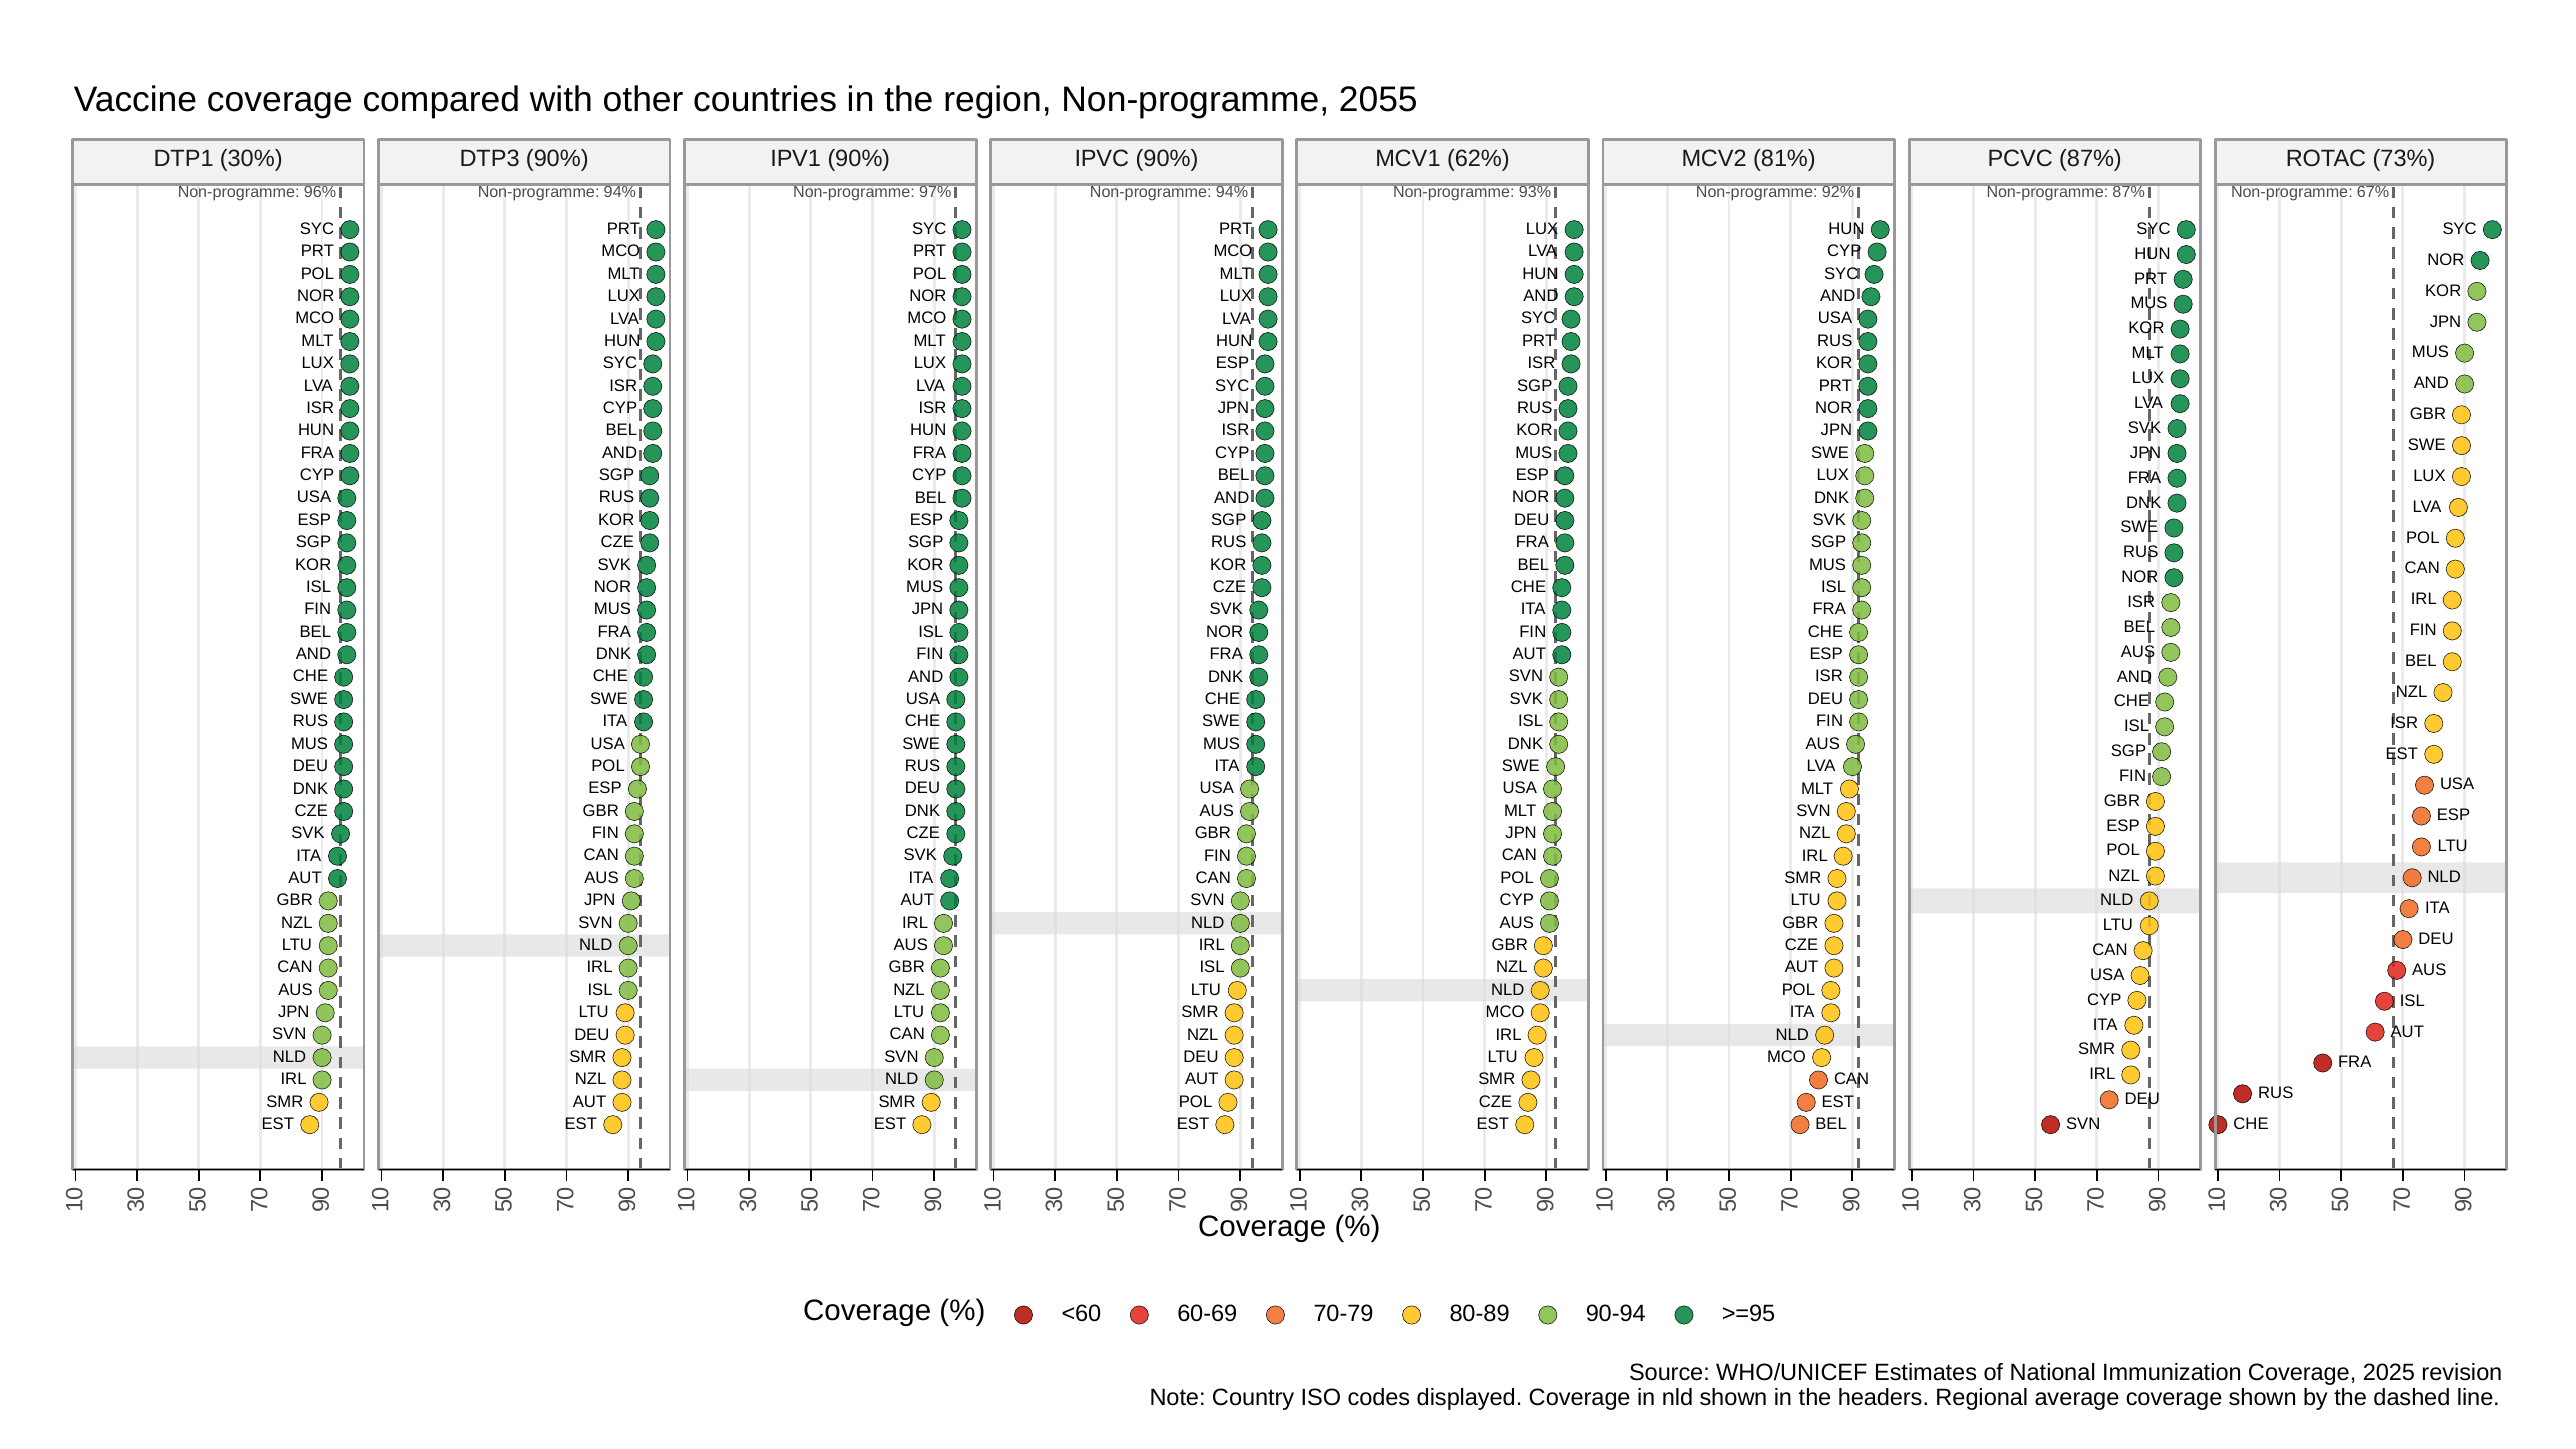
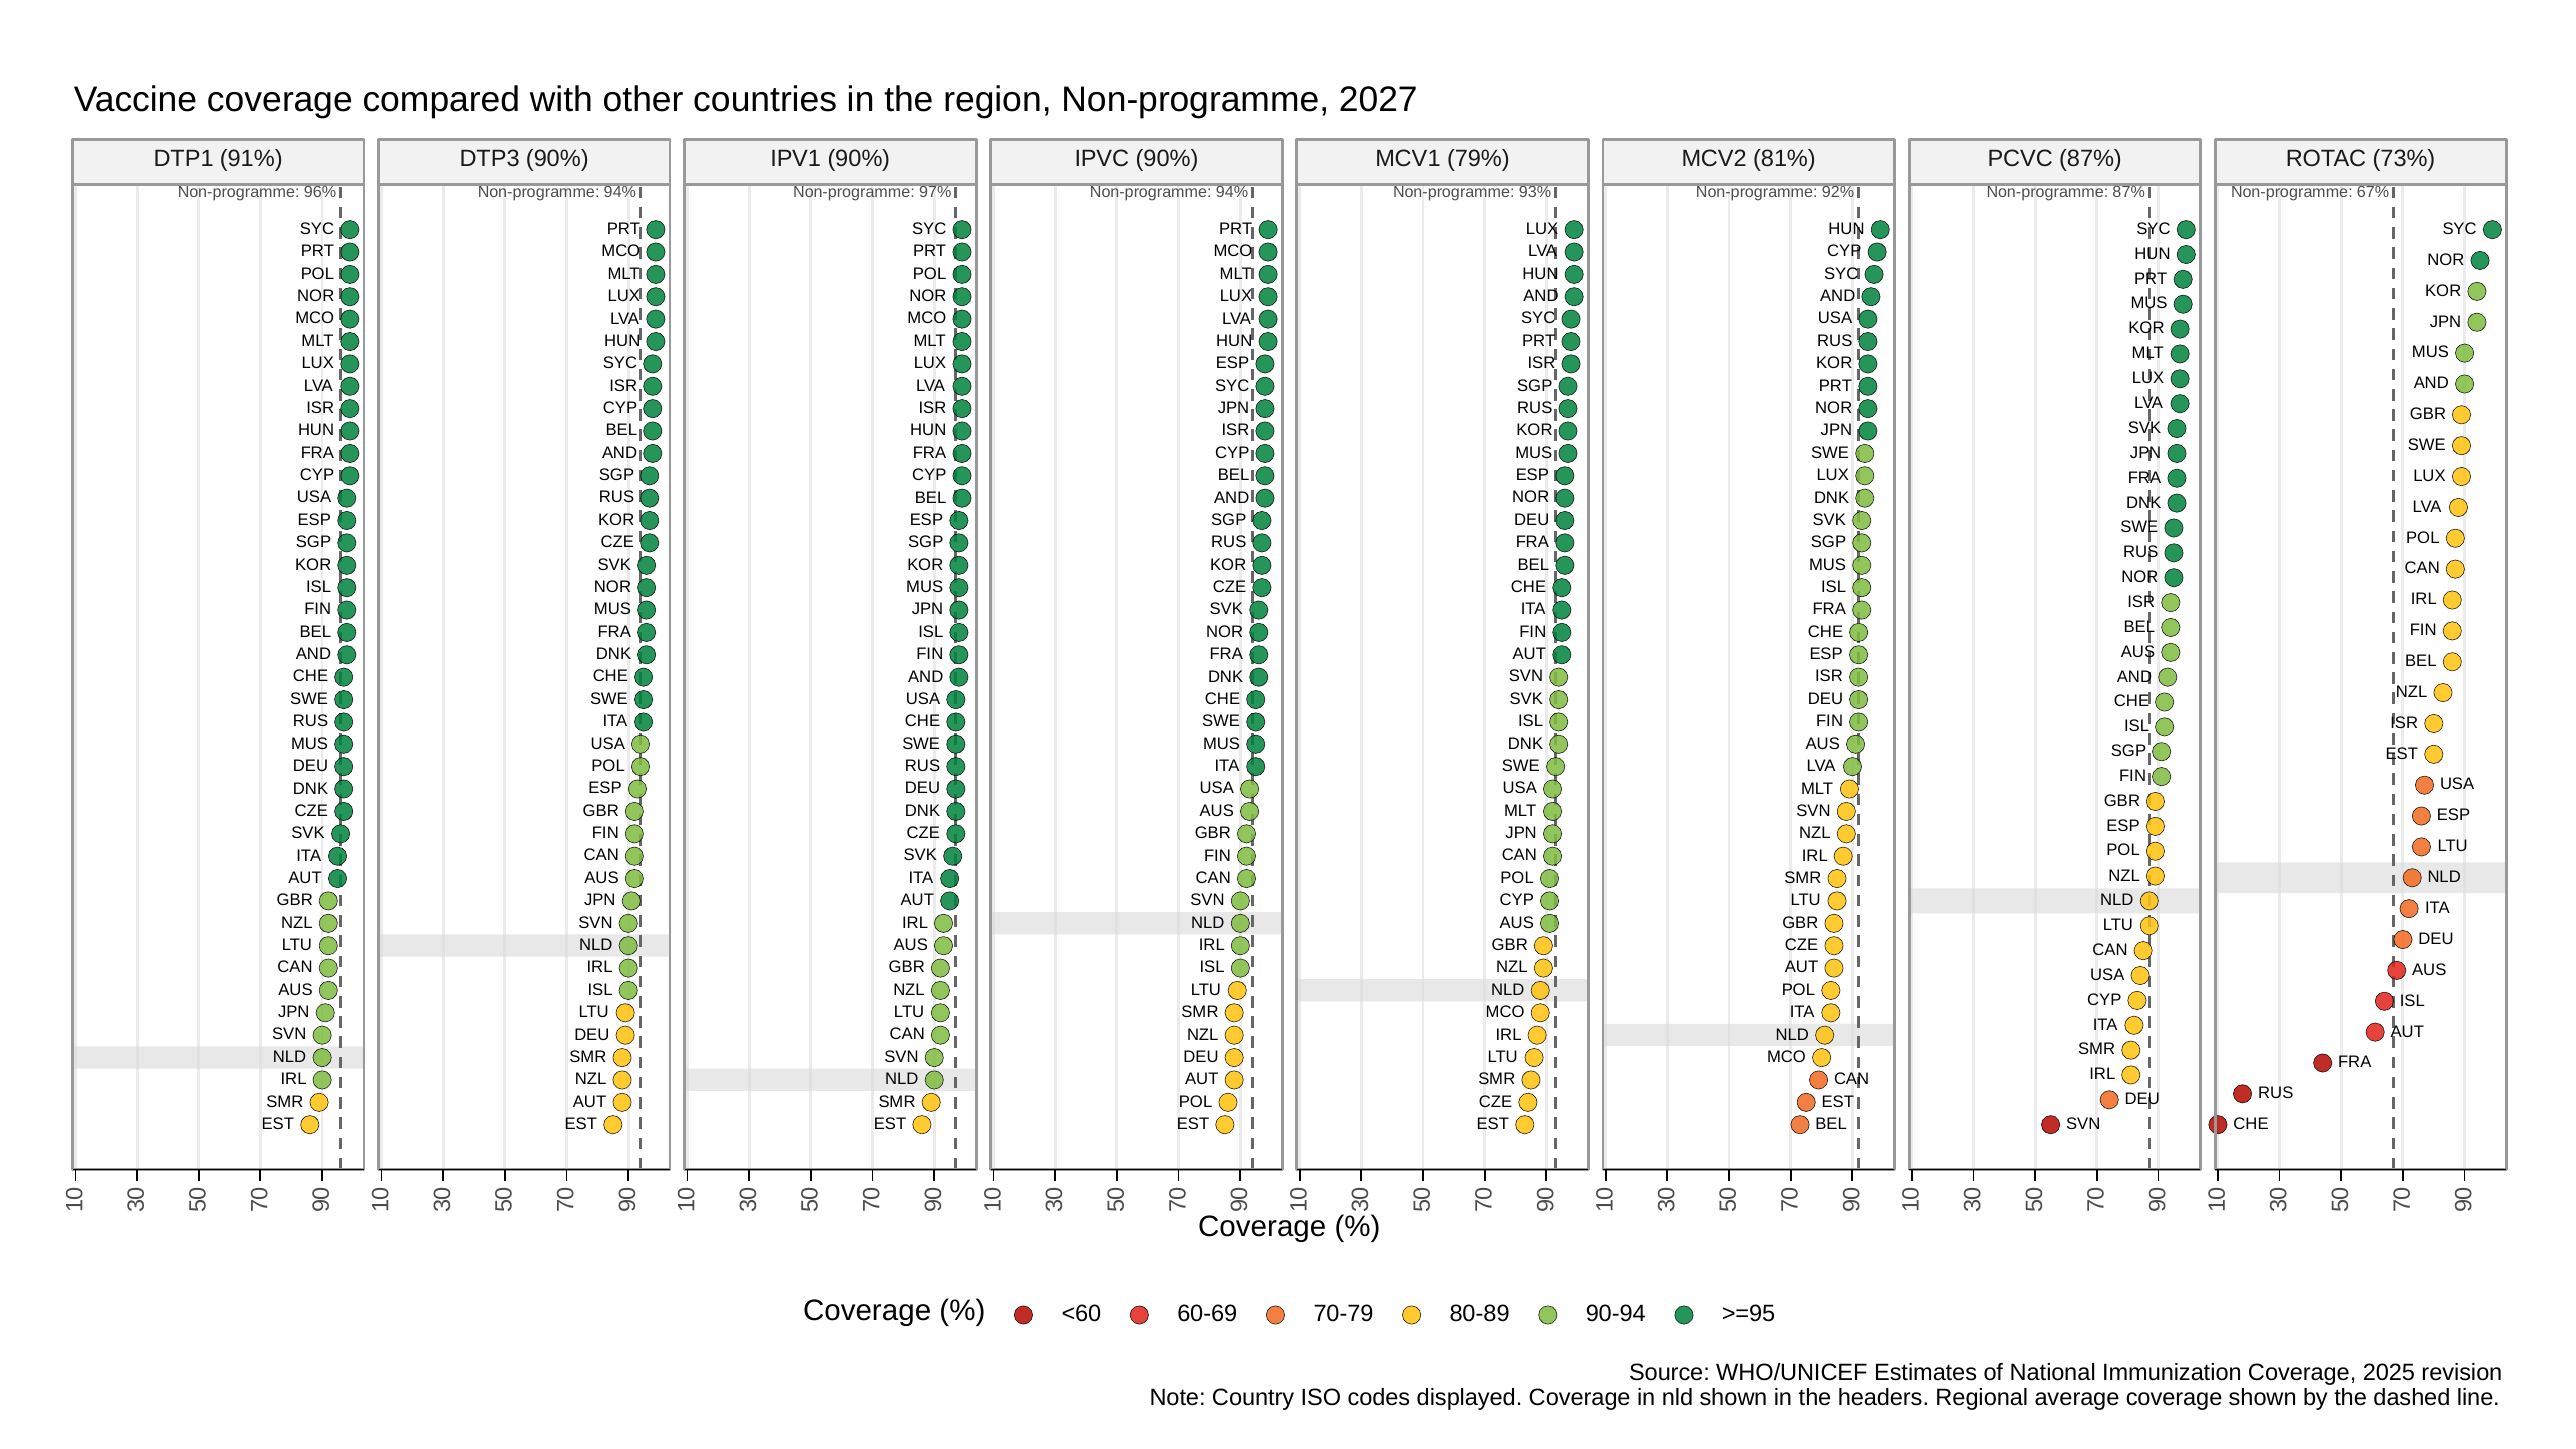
2055: 2055 -> 2027 (1378, 100)
30%: 30% -> 91% (251, 159)
62%: 62% -> 79% (1478, 159)
